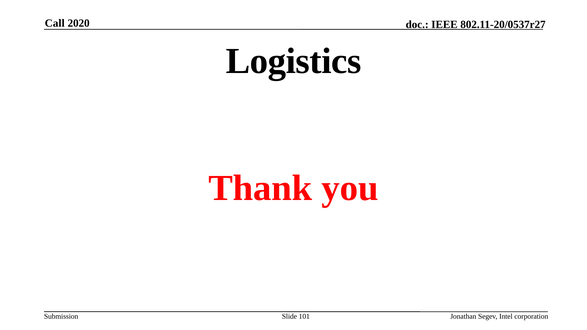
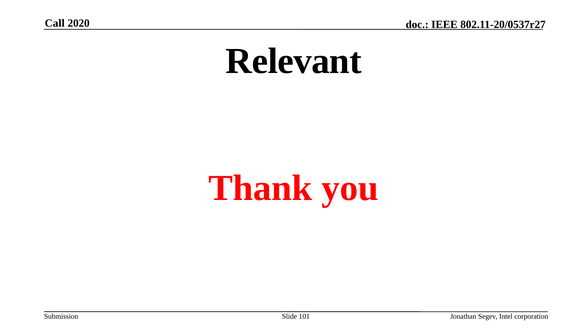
Logistics: Logistics -> Relevant (294, 61)
